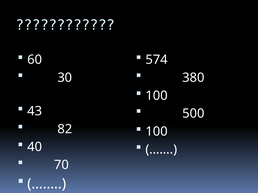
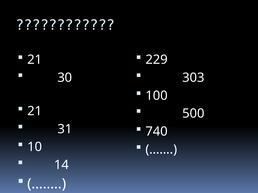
60: 60 -> 21 (35, 60)
574: 574 -> 229 (157, 60)
380: 380 -> 303 (193, 78)
43: 43 -> 21 (35, 111)
82: 82 -> 31 (65, 129)
100: 100 -> 740 (157, 132)
40: 40 -> 10 (35, 147)
70: 70 -> 14 (61, 165)
